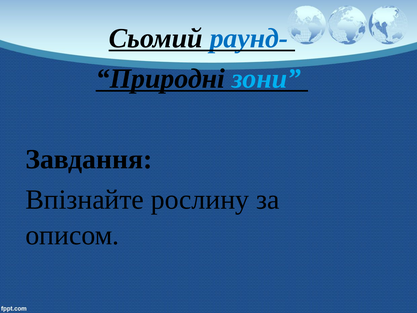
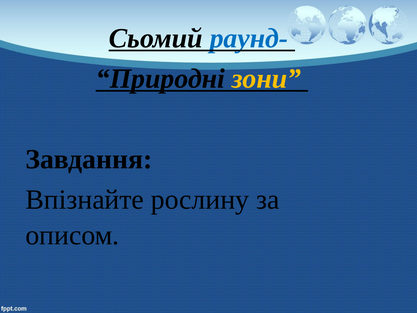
зони colour: light blue -> yellow (266, 78)
